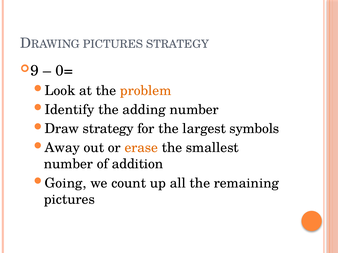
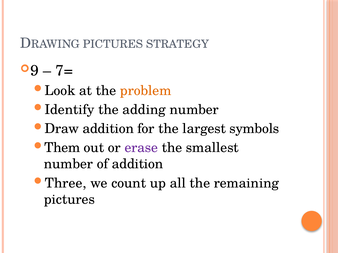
0=: 0= -> 7= (64, 71)
Draw strategy: strategy -> addition (108, 129)
Away: Away -> Them (62, 148)
erase colour: orange -> purple (141, 148)
Going: Going -> Three (66, 183)
